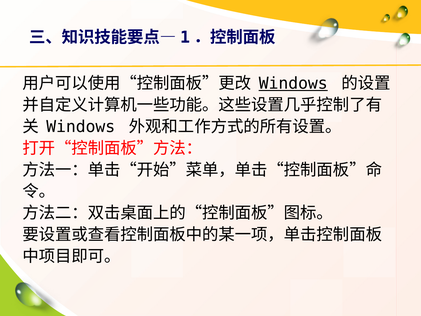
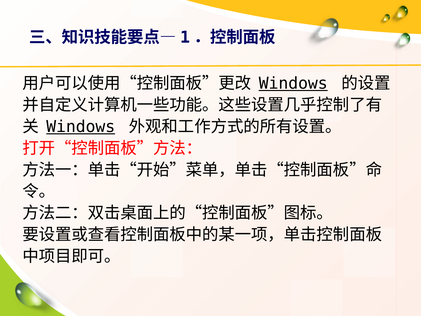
Windows underline: none -> present (81, 127)
